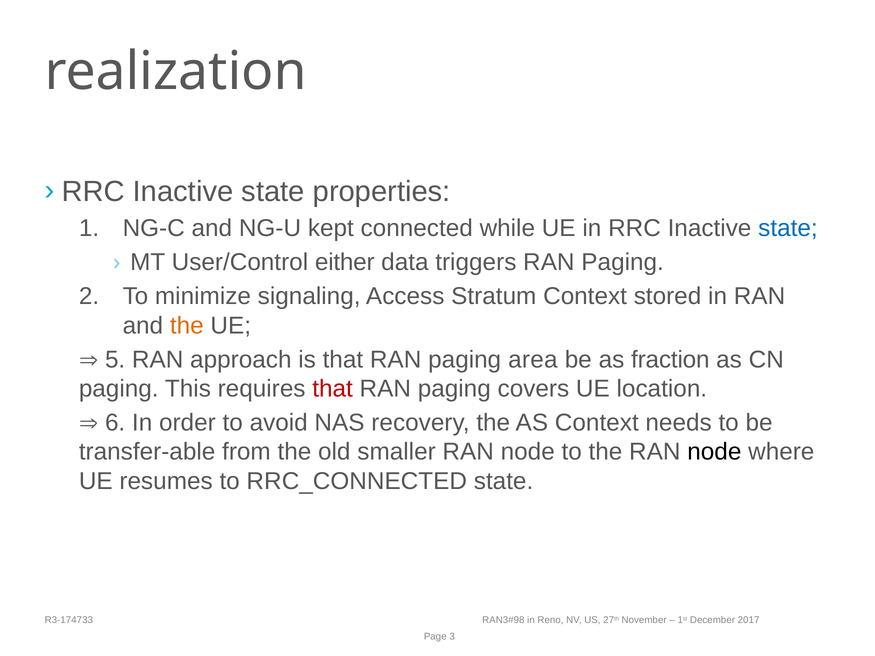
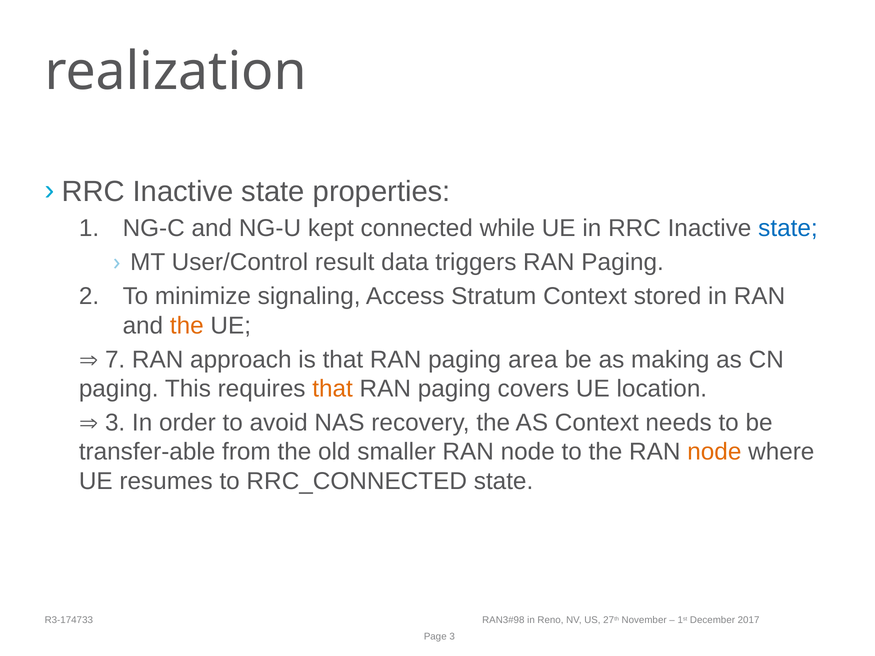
either: either -> result (345, 262)
5: 5 -> 7 (115, 360)
fraction: fraction -> making (670, 360)
that colour: red -> orange (333, 389)
6: 6 -> 3 (115, 423)
node colour: black -> orange (714, 452)
